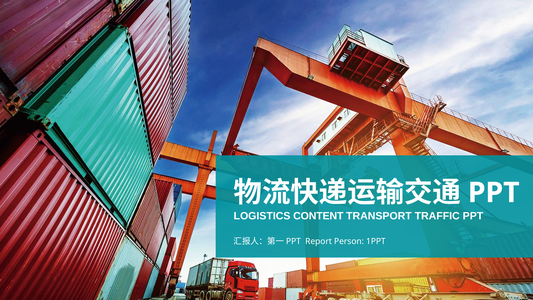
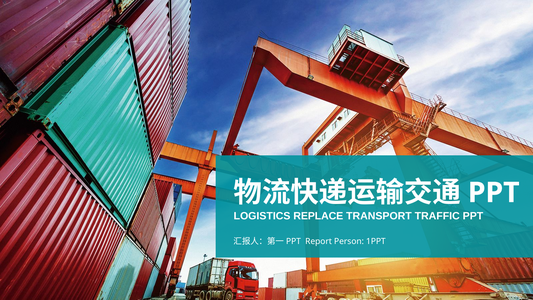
CONTENT: CONTENT -> REPLACE (318, 216)
